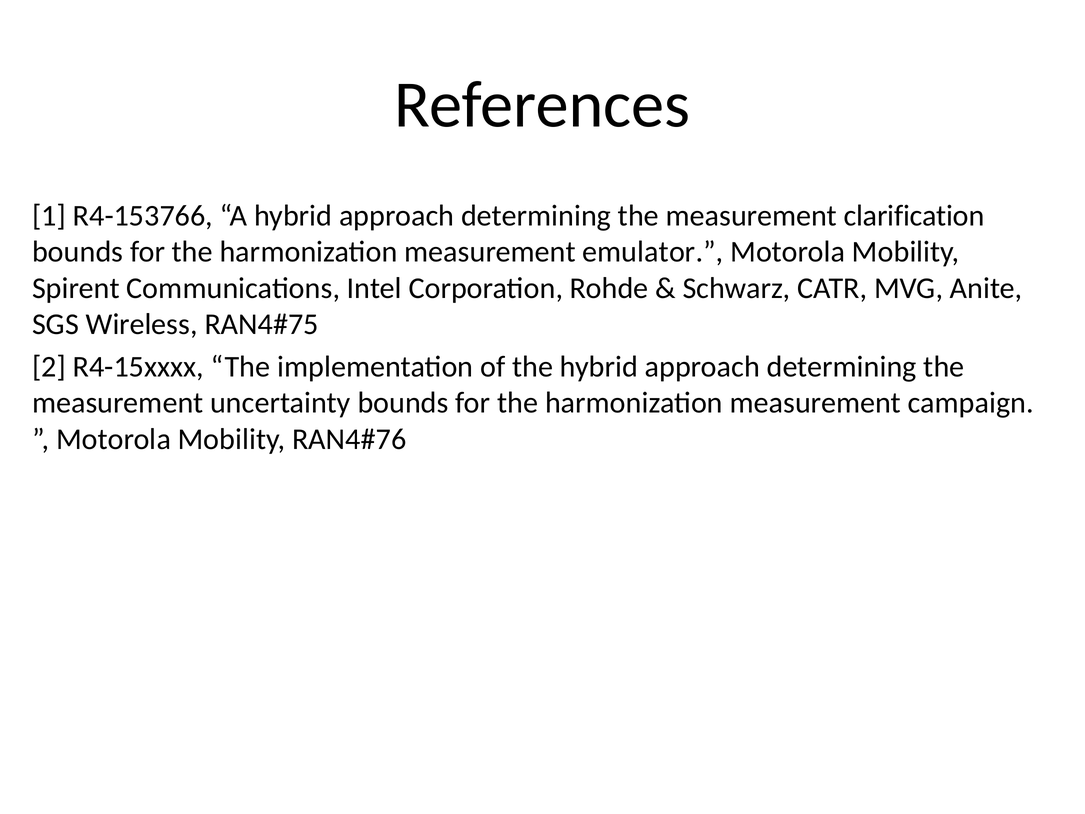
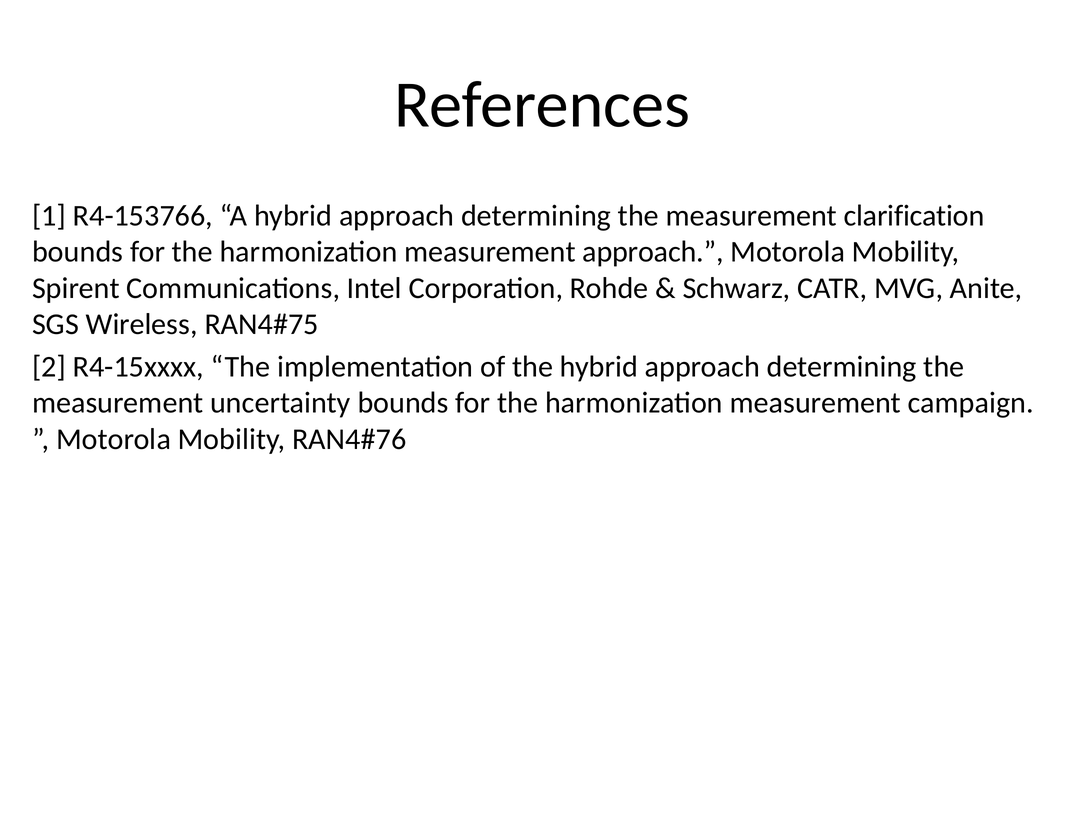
measurement emulator: emulator -> approach (653, 252)
